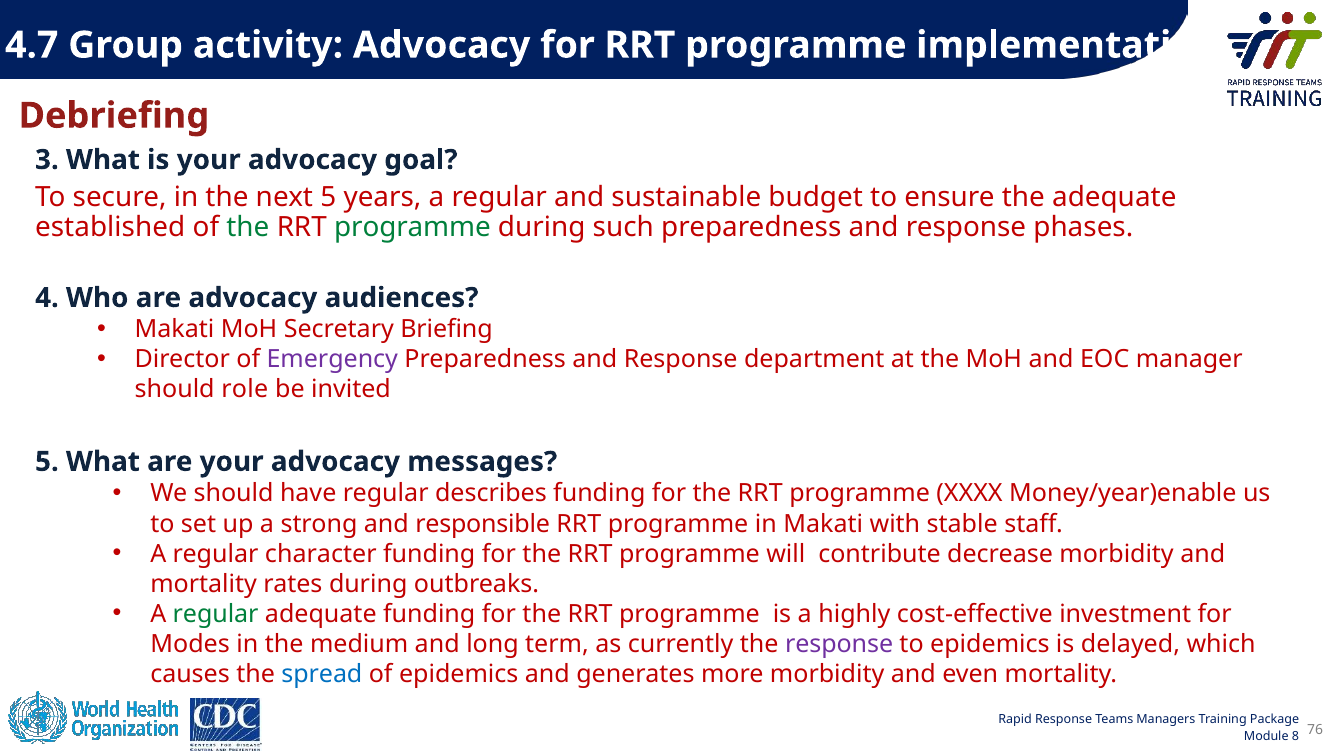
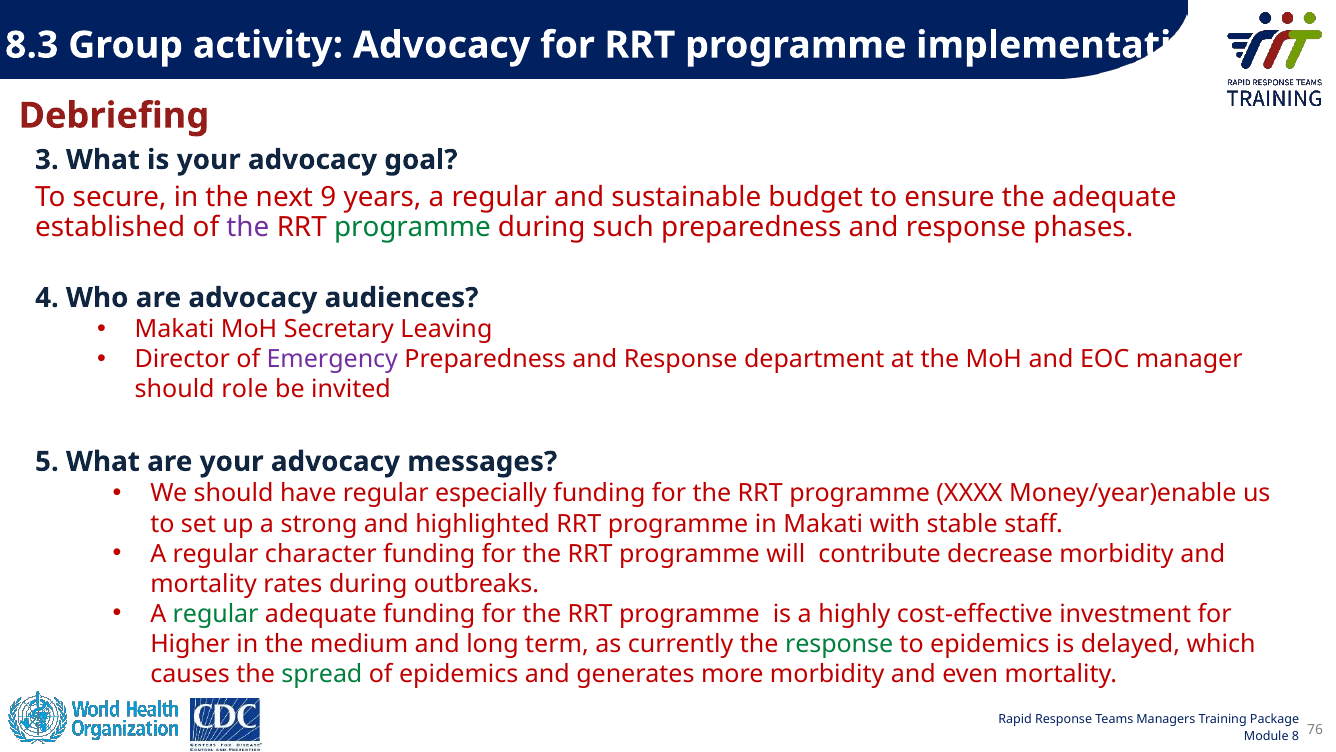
4.7: 4.7 -> 8.3 (32, 45)
next 5: 5 -> 9 (328, 197)
the colour: green -> purple (248, 227)
Briefing: Briefing -> Leaving (446, 329)
describes: describes -> especially (491, 493)
responsible: responsible -> highlighted (483, 523)
Modes: Modes -> Higher (190, 644)
response colour: purple -> green (839, 644)
spread colour: blue -> green (322, 674)
